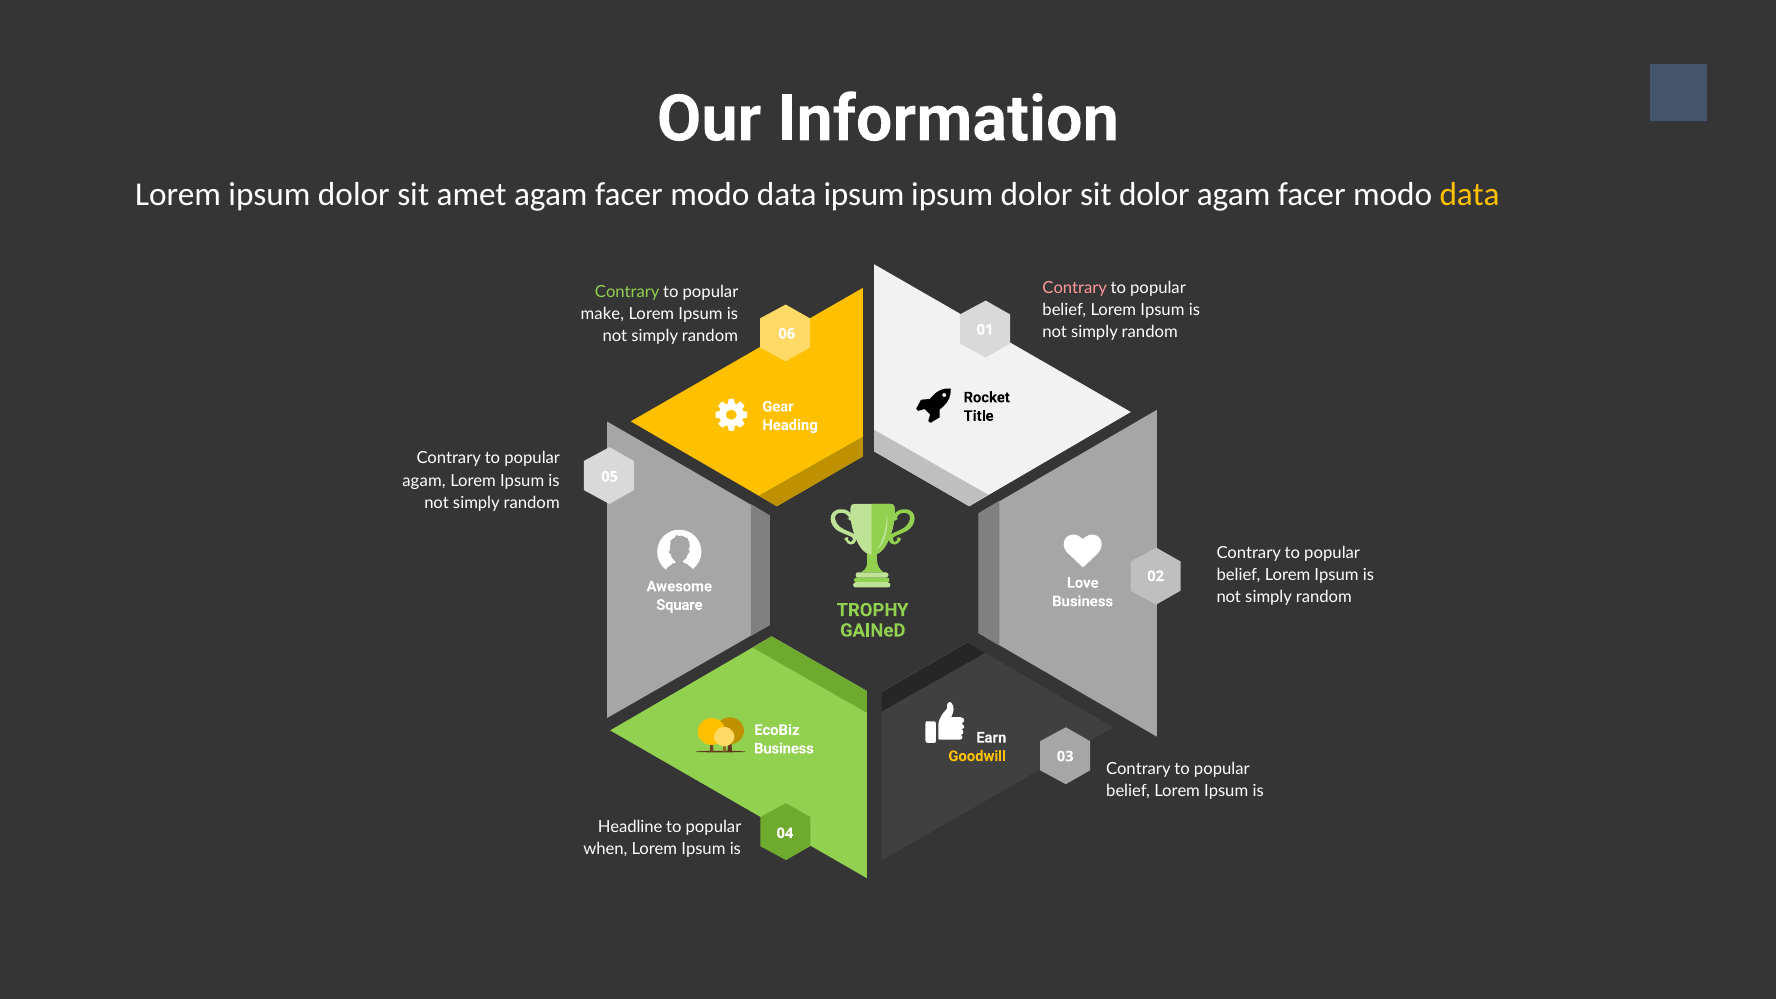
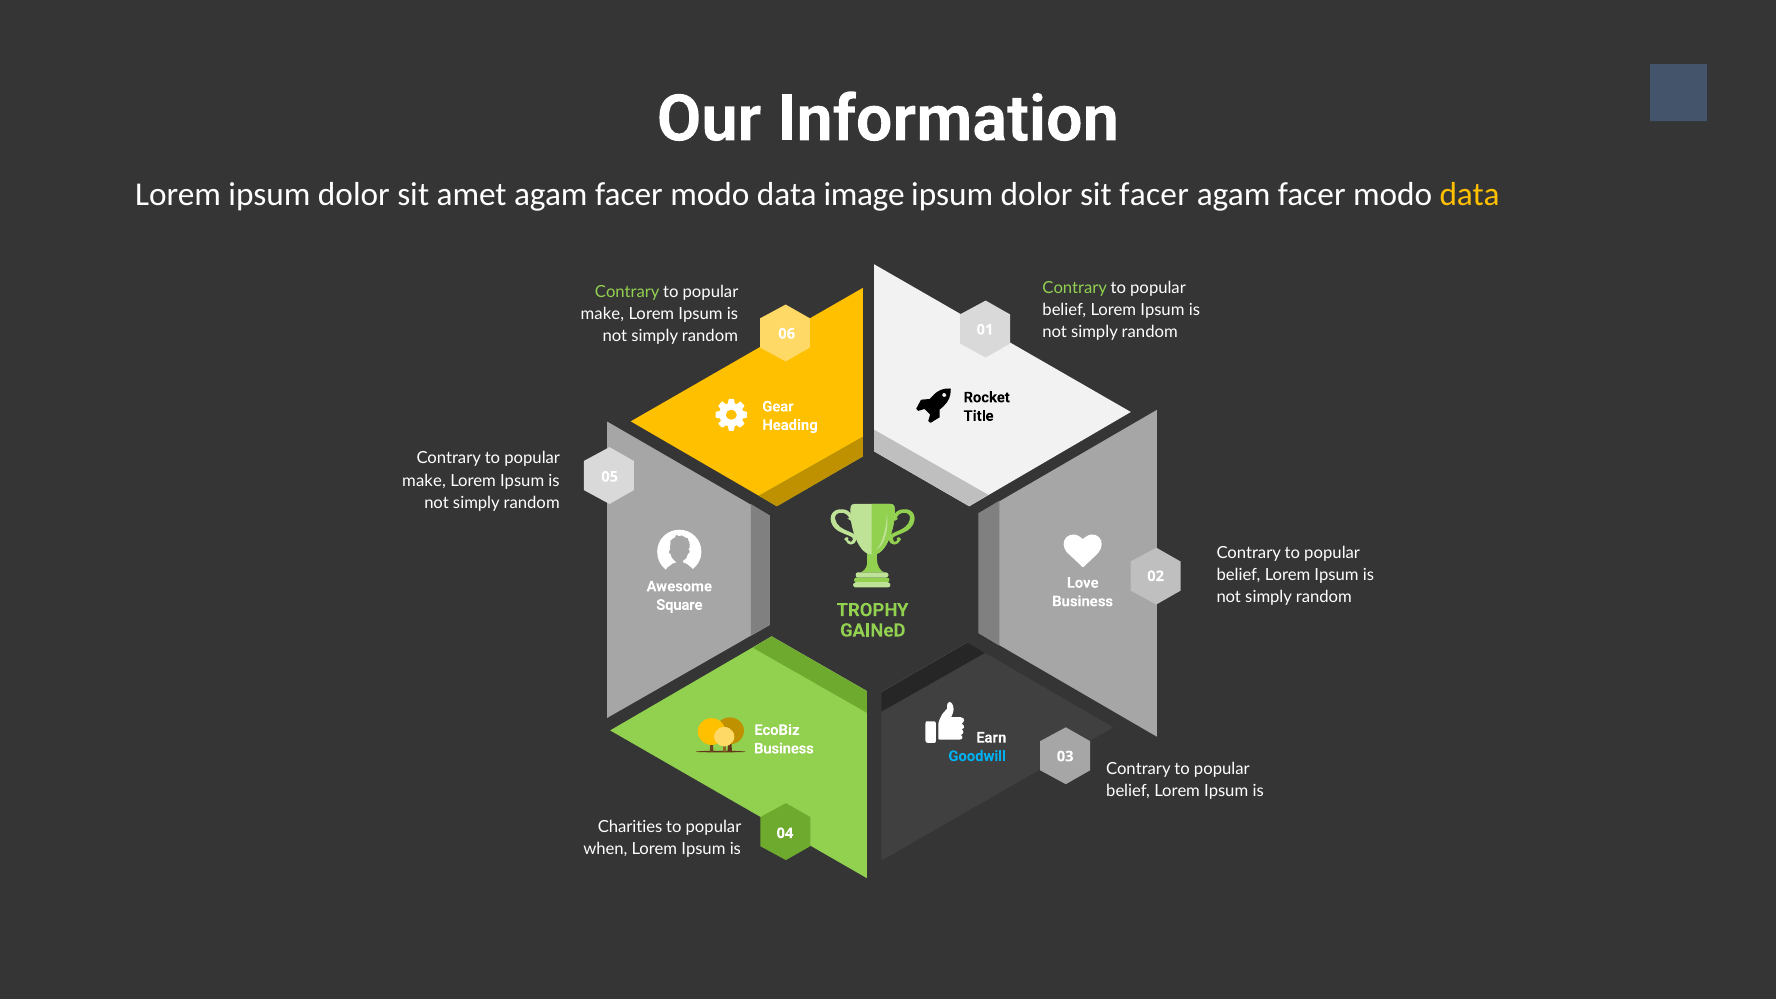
data ipsum: ipsum -> image (864, 194)
sit dolor: dolor -> facer (1154, 194)
Contrary colour: pink -> light green (1075, 288)
agam: agam -> make (424, 481)
Goodwill colour: yellow -> light blue (977, 756)
Headline: Headline -> Charities (630, 827)
